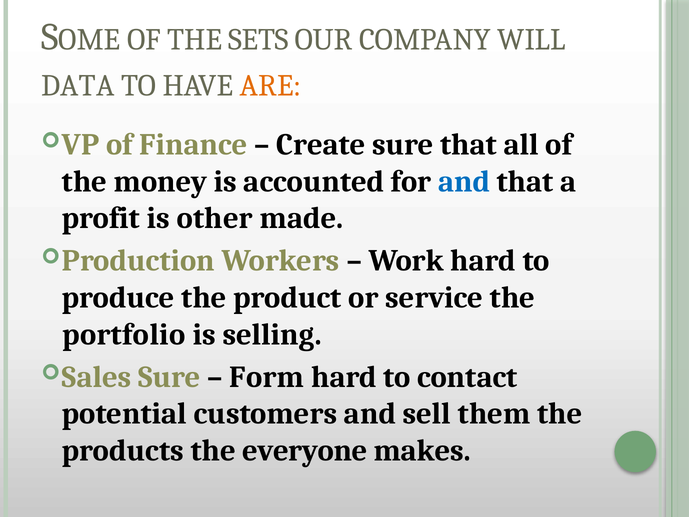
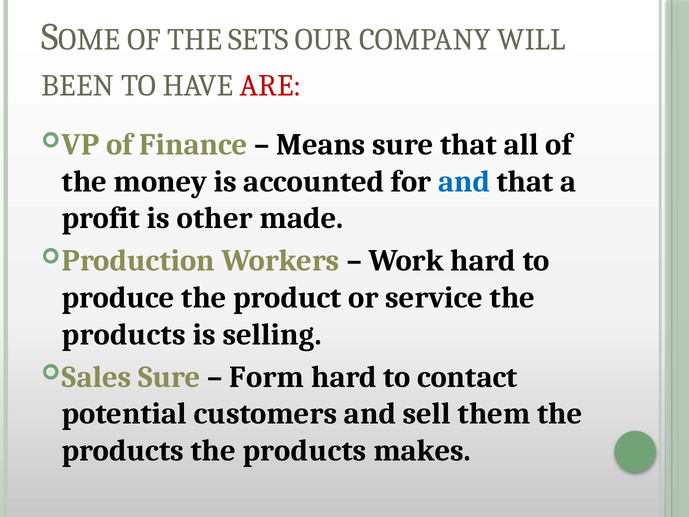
DATA: DATA -> BEEN (78, 86)
ARE colour: orange -> red (271, 86)
Create: Create -> Means (321, 145)
portfolio: portfolio -> products (124, 334)
products the everyone: everyone -> products (305, 450)
